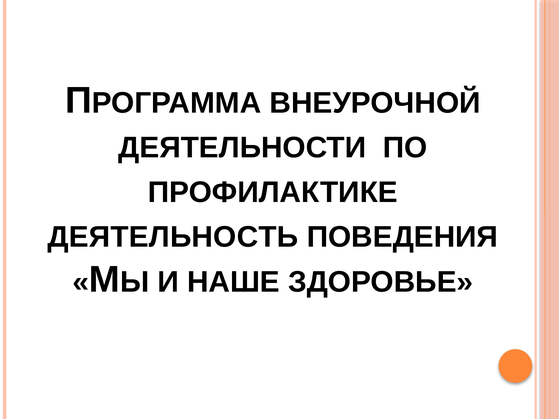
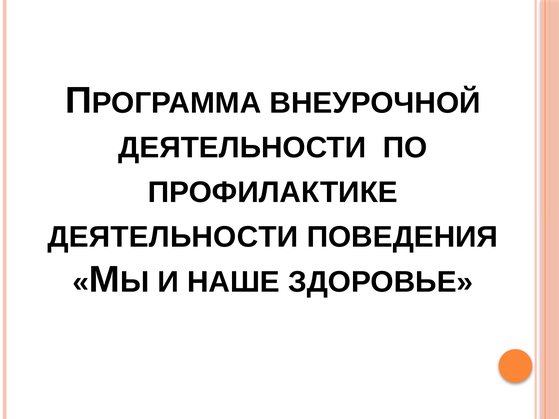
ДЕЯТЕЛЬНОСТЬ: ДЕЯТЕЛЬНОСТЬ -> ДЕЯТЕЛЬНОСТИ (173, 237)
